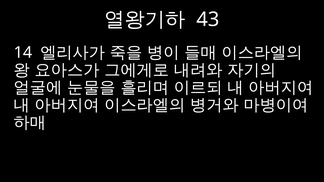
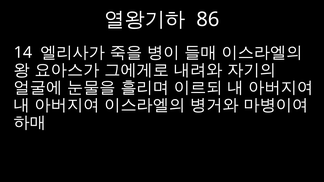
43: 43 -> 86 (208, 20)
